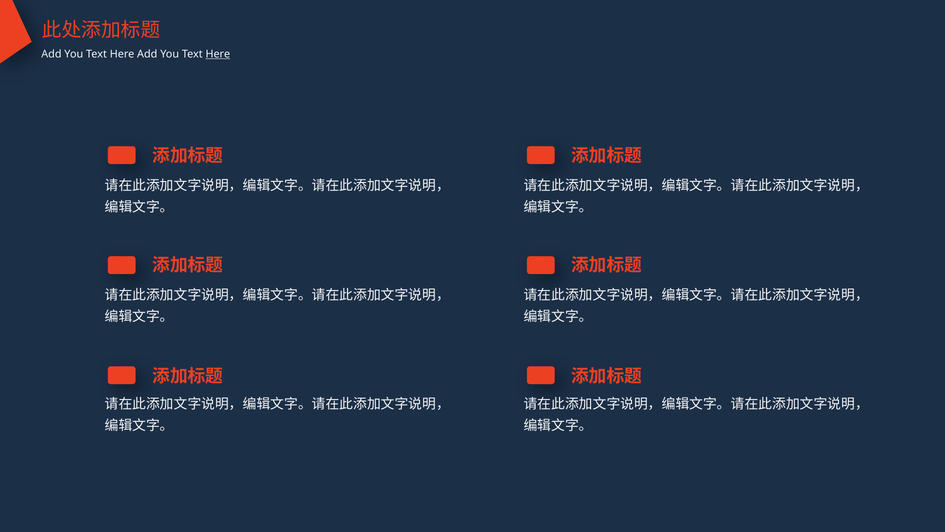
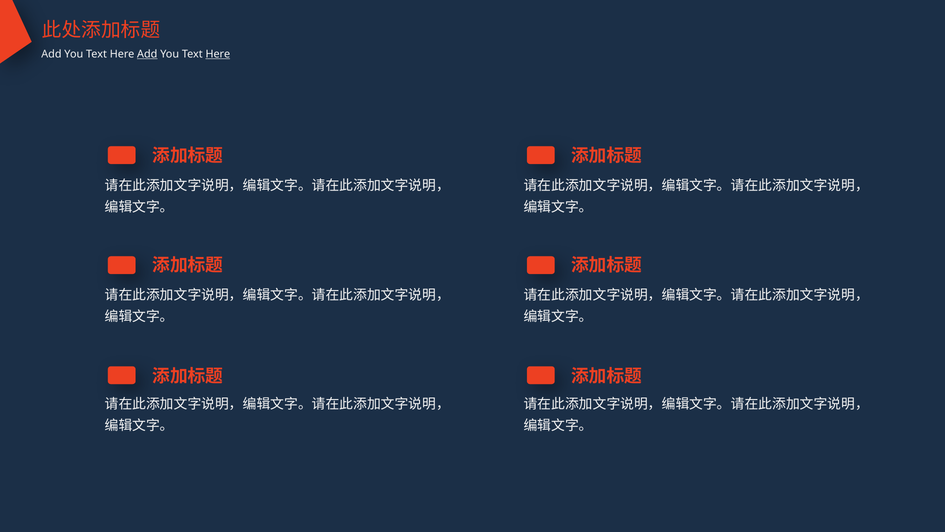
Add underline: none -> present (147, 54)
